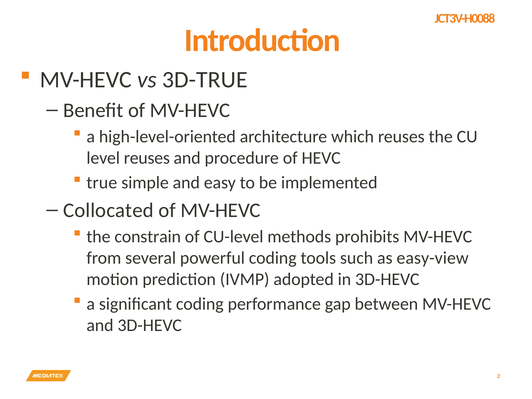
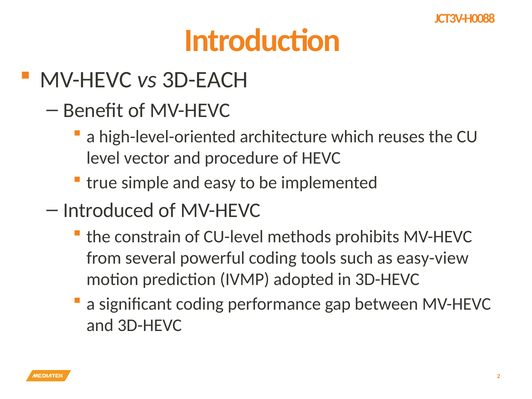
3D-TRUE: 3D-TRUE -> 3D-EACH (205, 80)
level reuses: reuses -> vector (147, 158)
Collocated: Collocated -> Introduced (109, 210)
